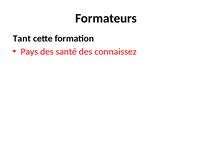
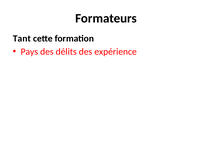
santé: santé -> délits (66, 52)
connaissez: connaissez -> expérience (116, 52)
